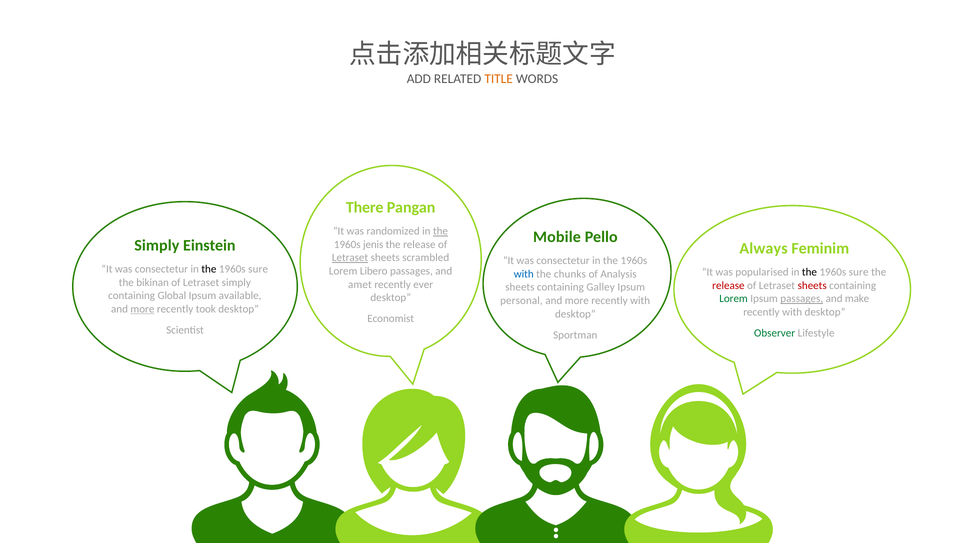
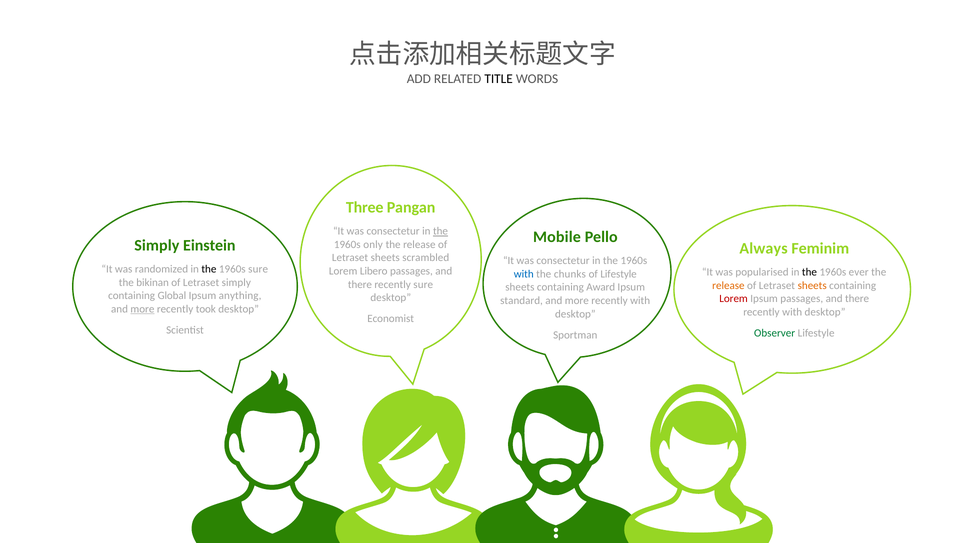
TITLE colour: orange -> black (499, 79)
There: There -> Three (365, 207)
randomized: randomized -> consectetur (393, 231)
jenis: jenis -> only (373, 244)
Letraset underline: present -> none (350, 258)
consectetur: consectetur -> randomized (161, 269)
sure: sure -> ever (859, 272)
of Analysis: Analysis -> Lifestyle (619, 274)
amet: amet -> there (360, 284)
recently ever: ever -> sure (423, 284)
release colour: red -> orange (728, 285)
sheets colour: red -> orange (812, 285)
Galley: Galley -> Award (601, 287)
available: available -> anything (240, 296)
Lorem colour: green -> red (734, 299)
passages underline: present -> none (802, 299)
make: make -> there (857, 299)
personal: personal -> standard (522, 300)
